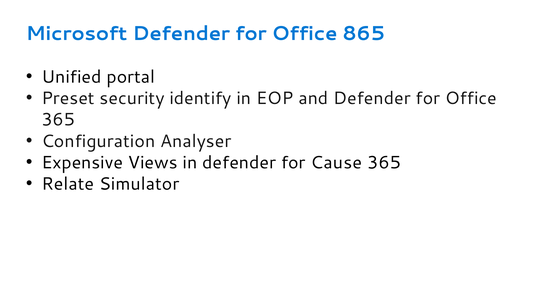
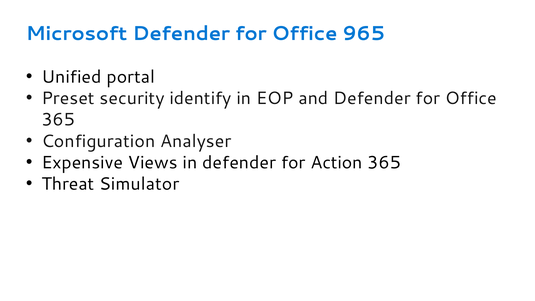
865: 865 -> 965 (364, 34)
Cause: Cause -> Action (336, 163)
Relate: Relate -> Threat (68, 184)
